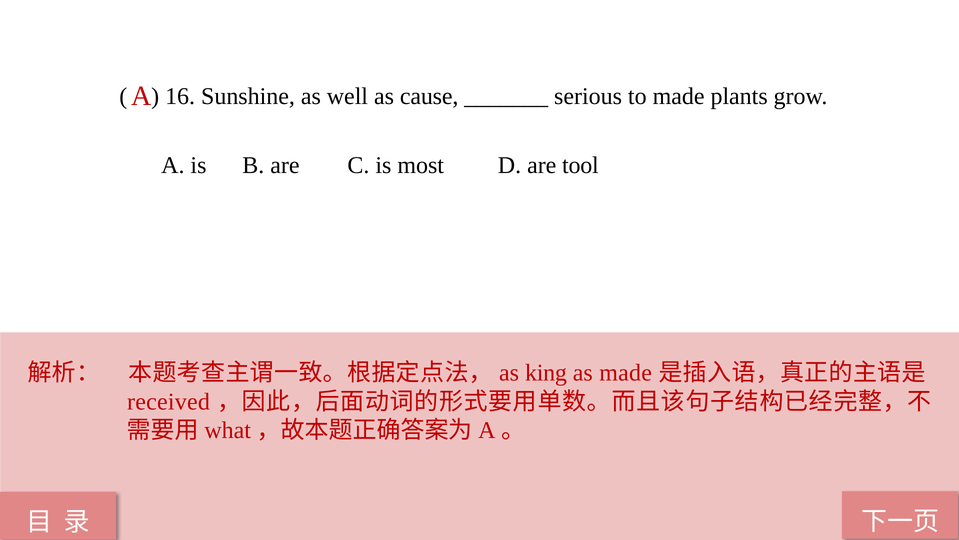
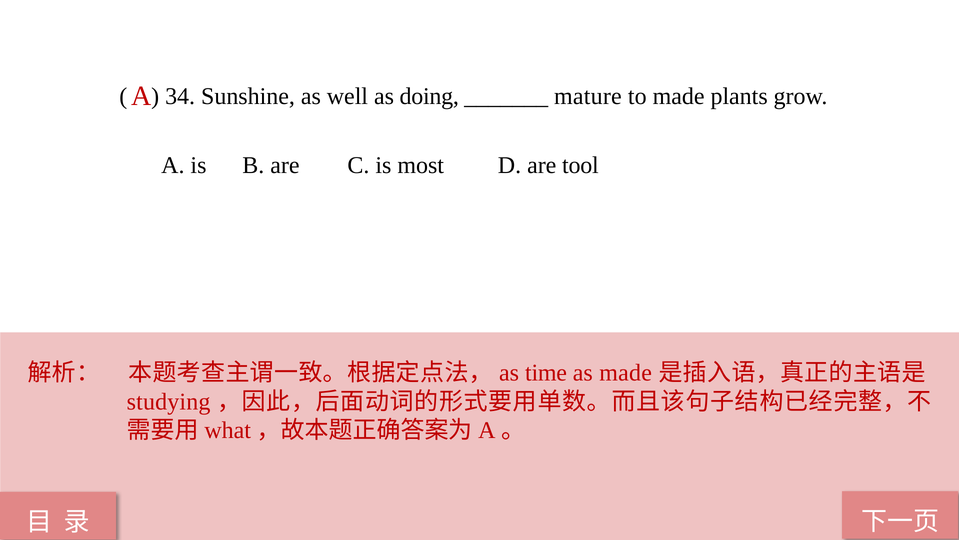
16: 16 -> 34 (180, 96)
cause: cause -> doing (429, 96)
serious: serious -> mature (588, 96)
king: king -> time (546, 372)
received: received -> studying (169, 401)
